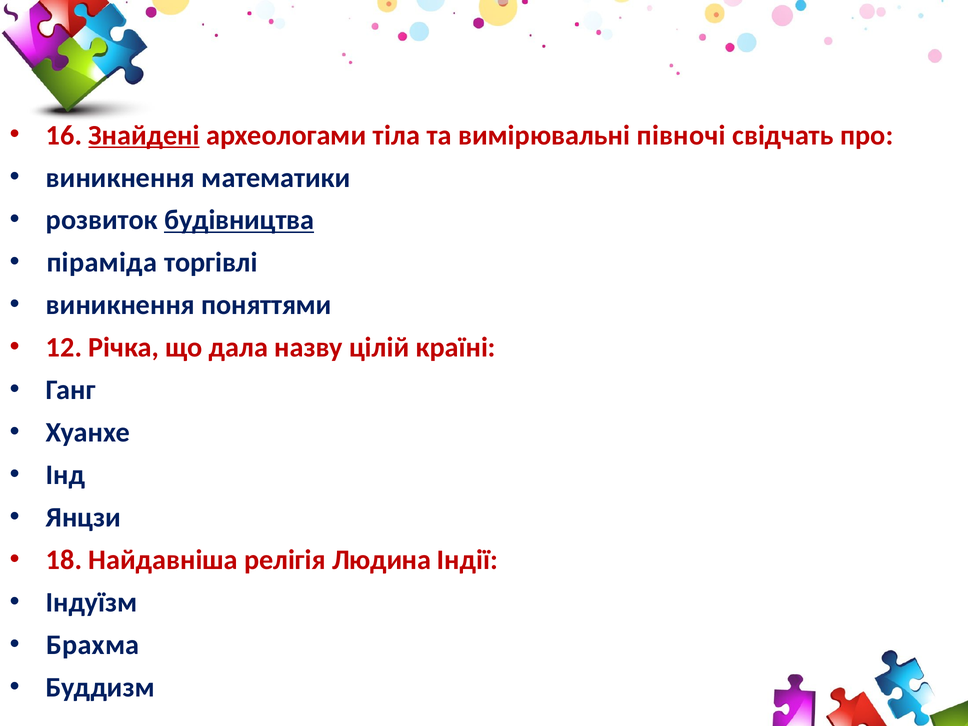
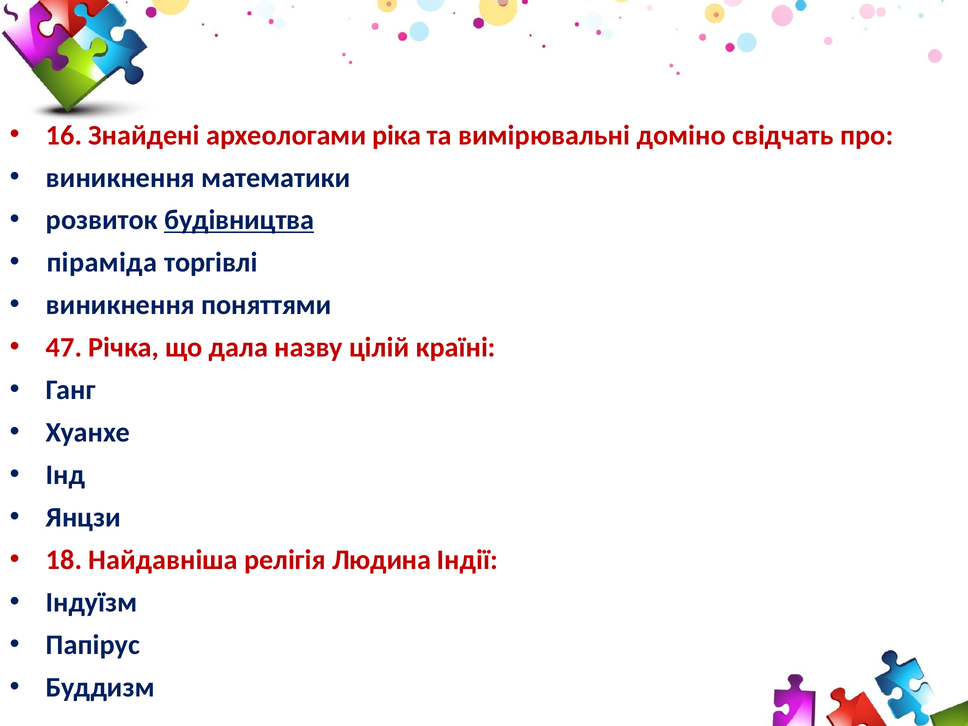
Знайдені underline: present -> none (144, 135)
тіла: тіла -> ріка (397, 135)
півночі: півночі -> доміно (681, 135)
12: 12 -> 47 (64, 348)
Брахма: Брахма -> Папірус (93, 645)
